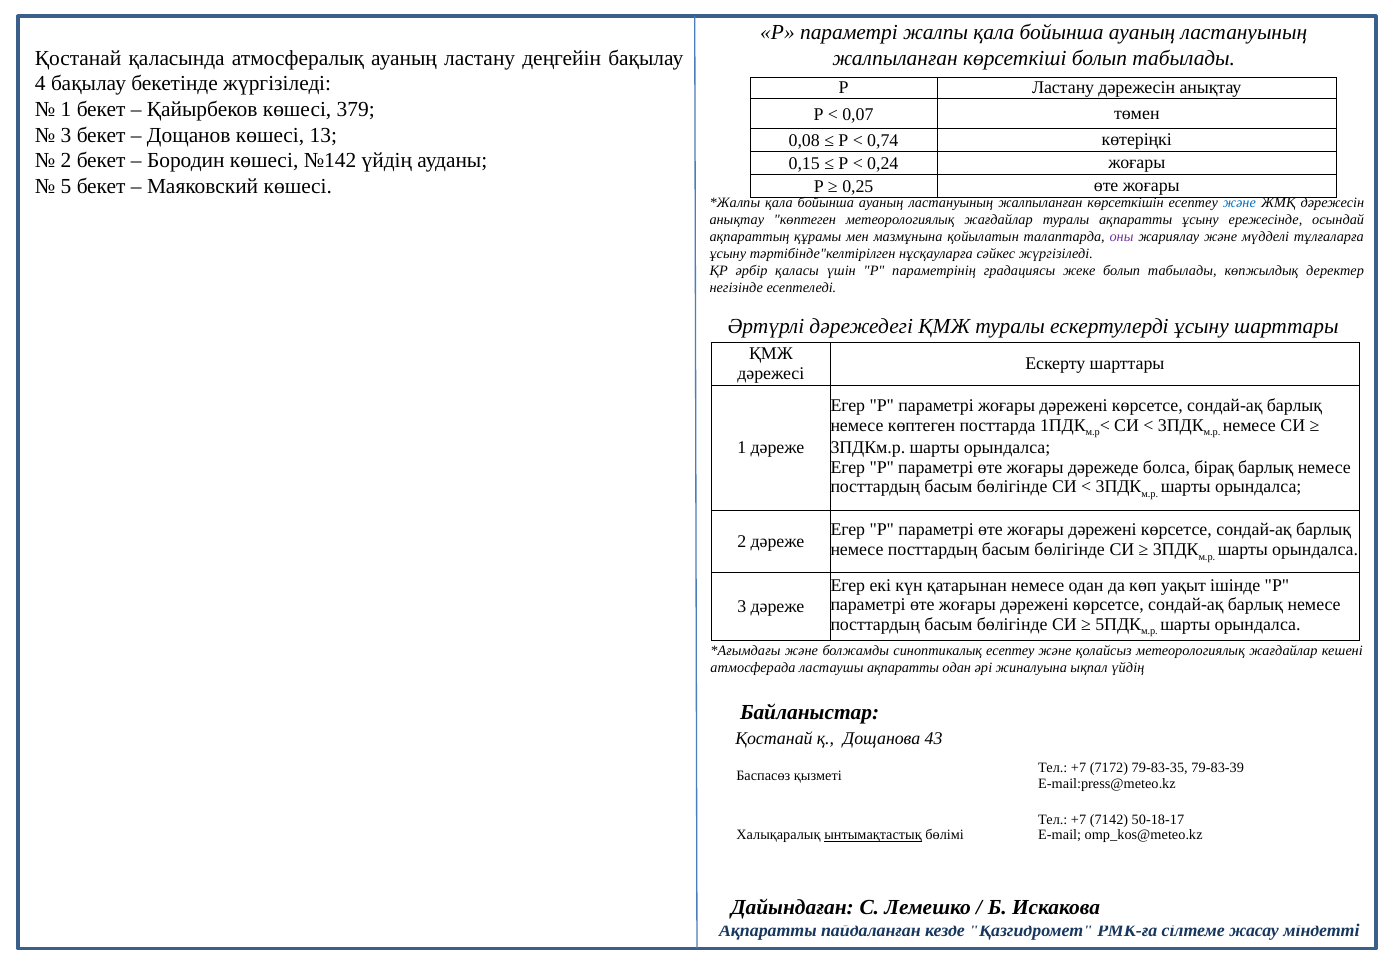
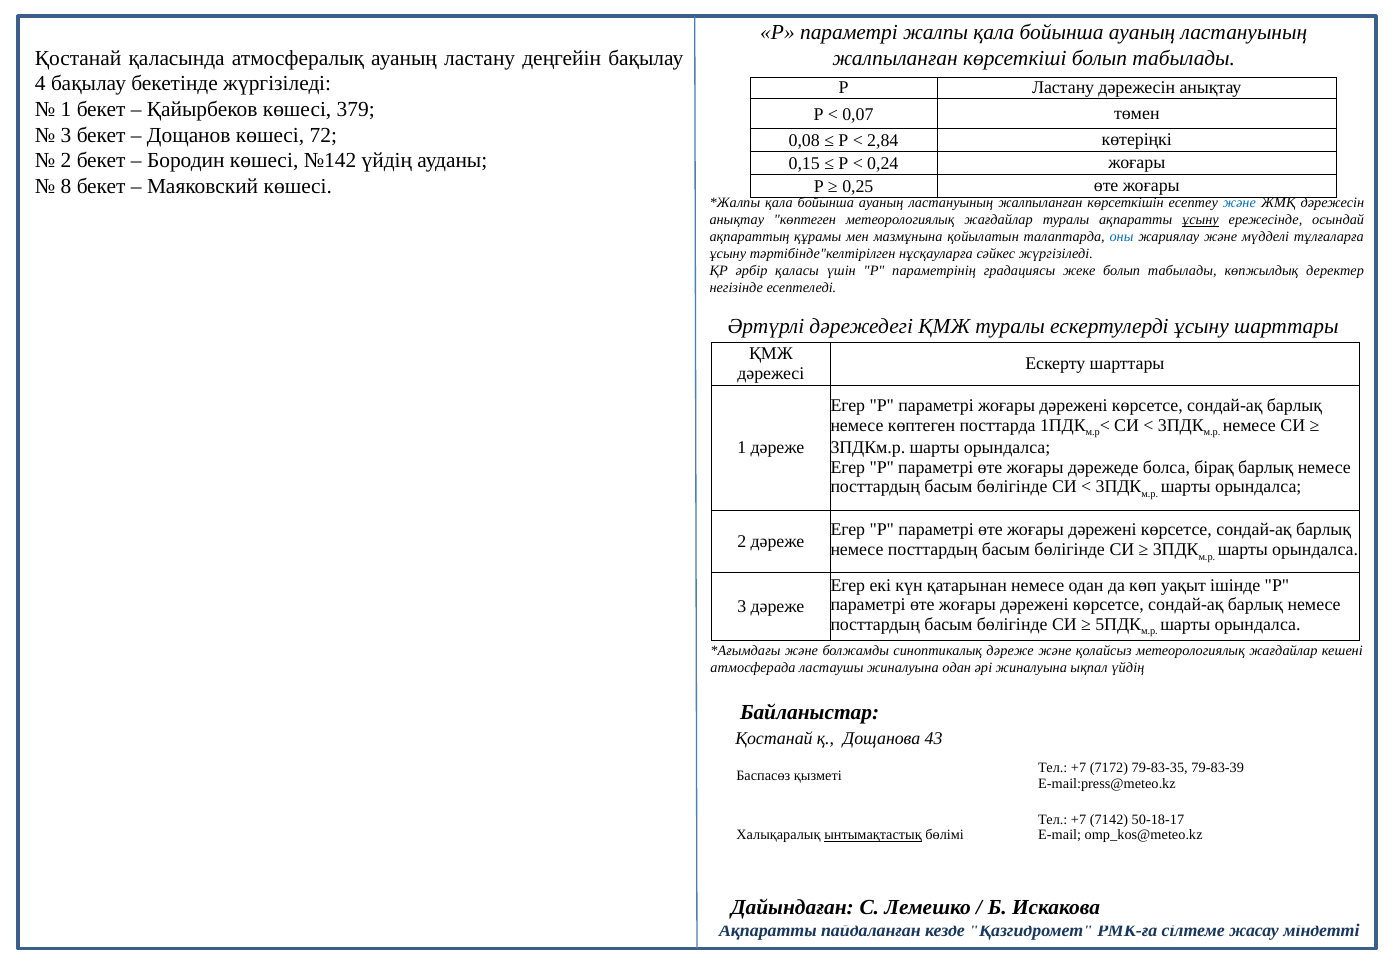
13: 13 -> 72 (323, 135)
0,74: 0,74 -> 2,84 (883, 140)
5: 5 -> 8 (66, 187)
ұсыну underline: none -> present (1200, 220)
оны colour: purple -> blue (1122, 237)
синоптикалық есептеу: есептеу -> дәреже (1010, 651)
ластаушы ақпаратты: ақпаратты -> жиналуына (903, 668)
